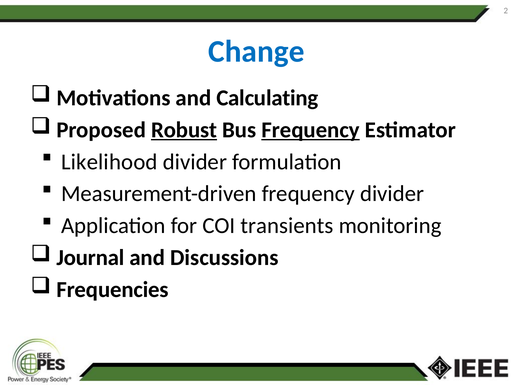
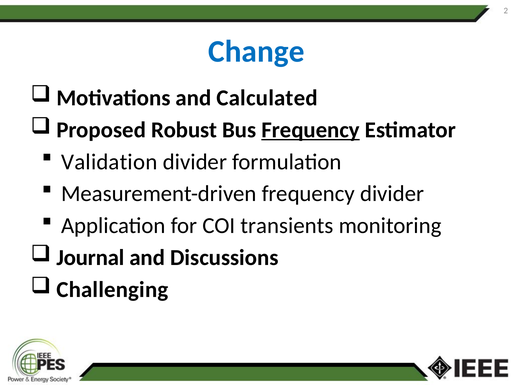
Calculating: Calculating -> Calculated (267, 98)
Robust underline: present -> none (184, 130)
Likelihood: Likelihood -> Validation (109, 162)
Frequencies: Frequencies -> Challenging (112, 289)
